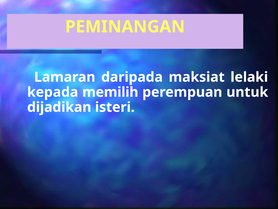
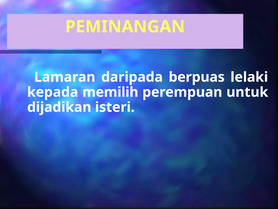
maksiat: maksiat -> berpuas (197, 77)
